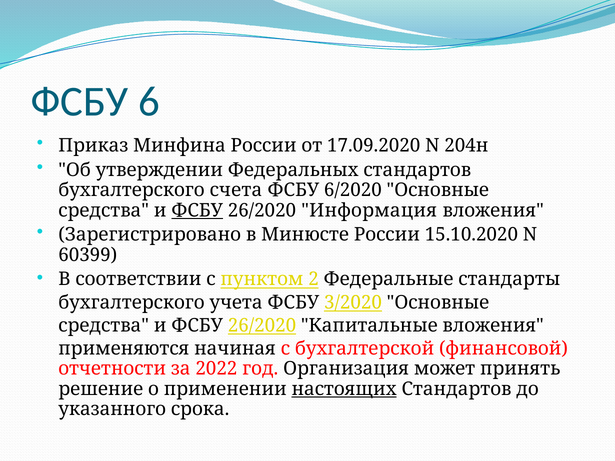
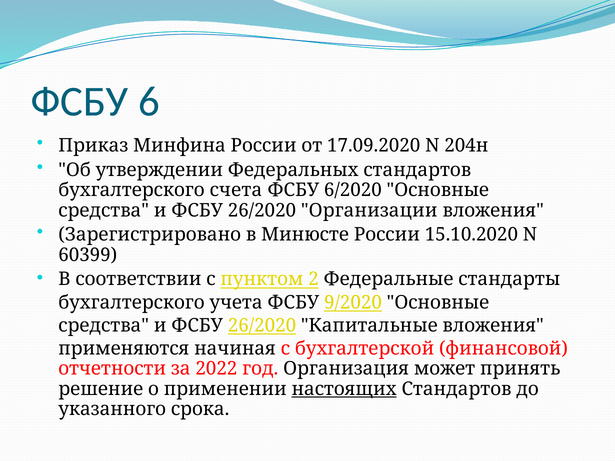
ФСБУ underline: present -> none (197, 211)
Информация: Информация -> Организации (369, 211)
3/2020: 3/2020 -> 9/2020 (353, 302)
